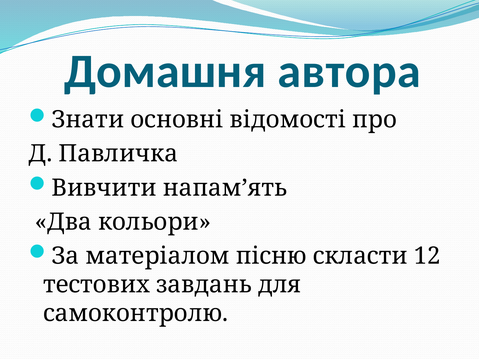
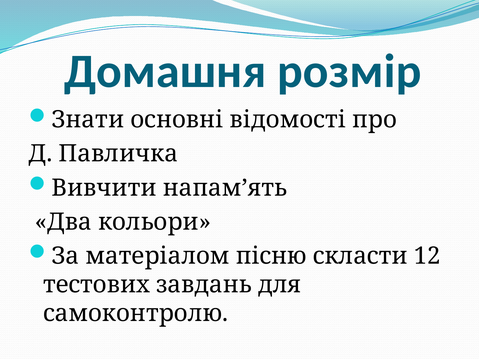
автора: автора -> розмір (349, 71)
